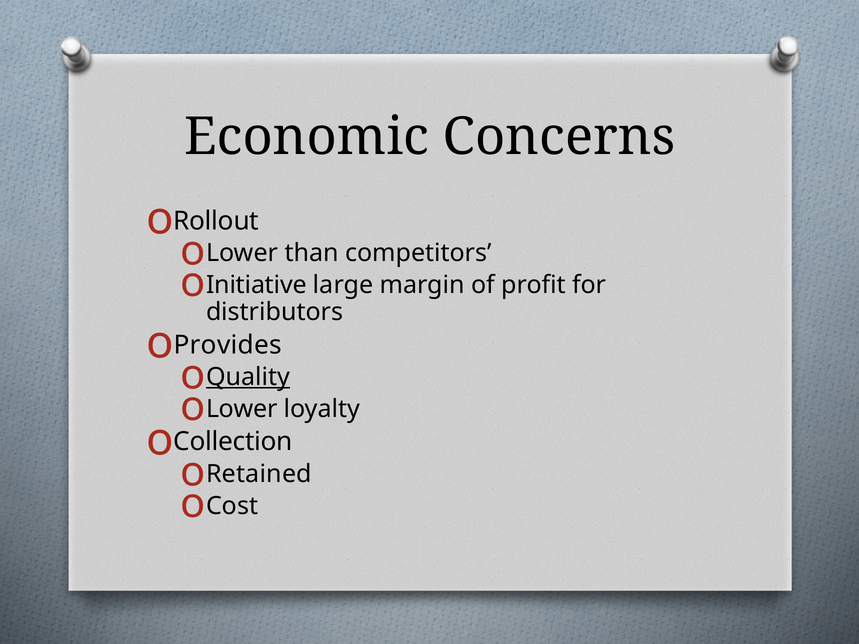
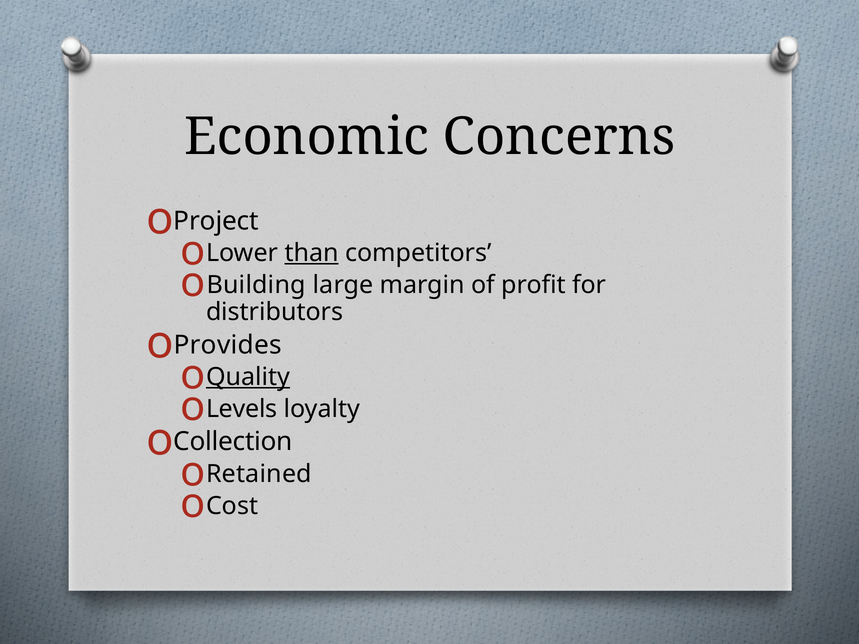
Rollout: Rollout -> Project (216, 221)
than underline: none -> present (312, 253)
Initiative: Initiative -> Building (256, 285)
Lower: Lower -> Levels (242, 409)
